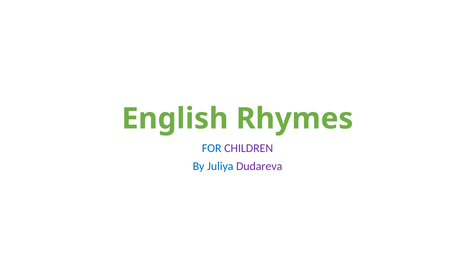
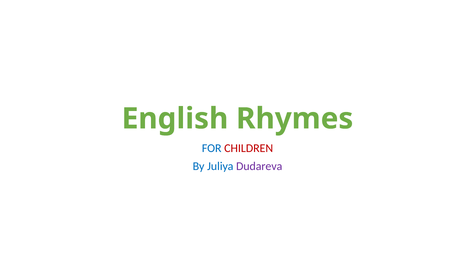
CHILDREN colour: purple -> red (249, 148)
